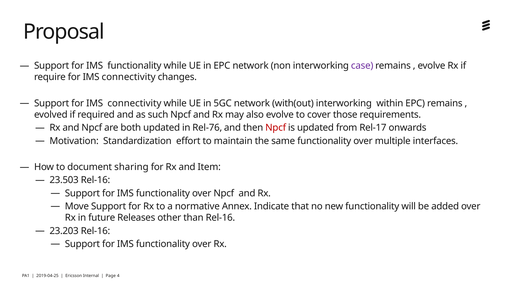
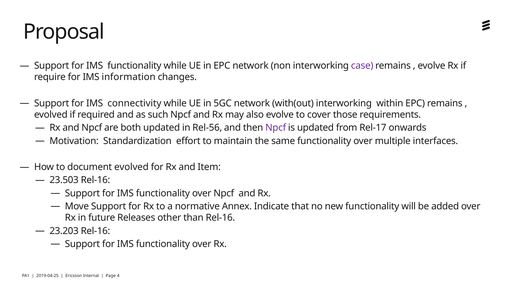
require for IMS connectivity: connectivity -> information (129, 77)
Rel-76: Rel-76 -> Rel-56 (207, 128)
Npcf colour: red -> purple (276, 128)
document sharing: sharing -> evolved (131, 167)
